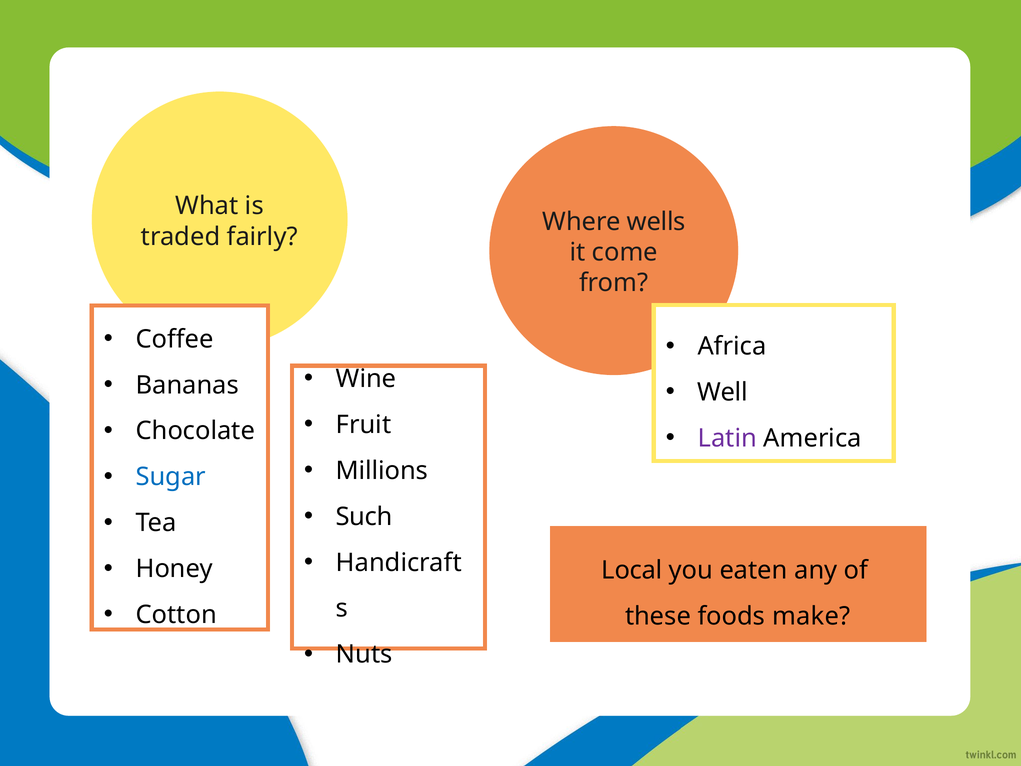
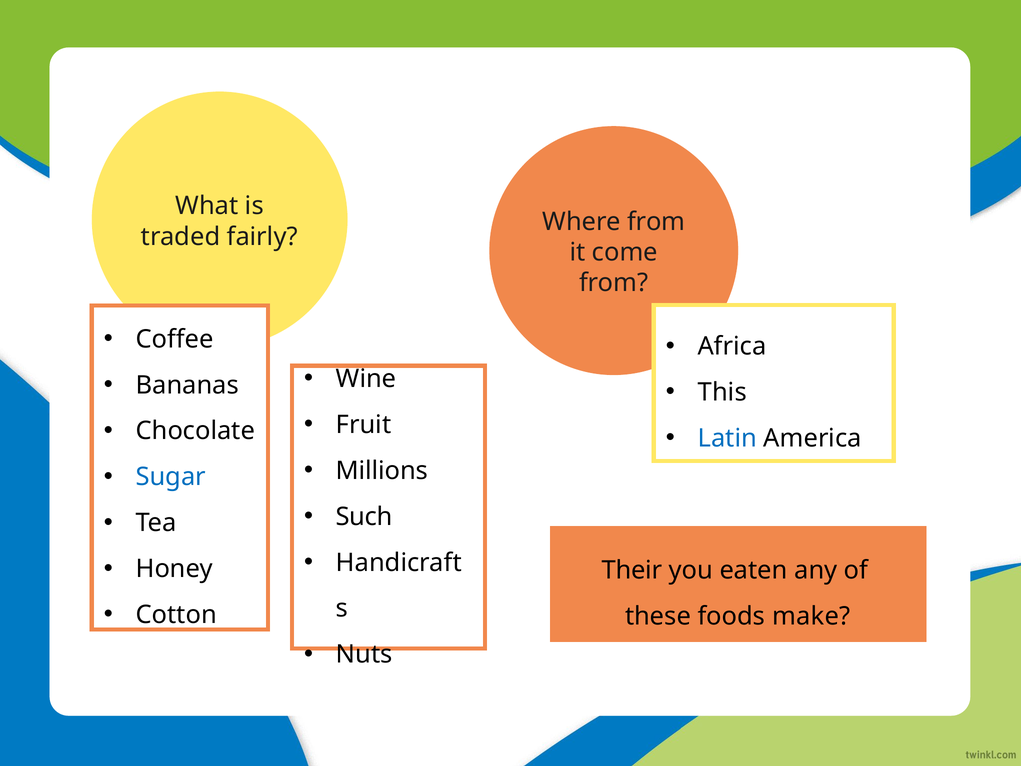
Where wells: wells -> from (656, 222)
Well: Well -> This (722, 392)
Latin colour: purple -> blue (727, 438)
Local: Local -> Their (632, 570)
